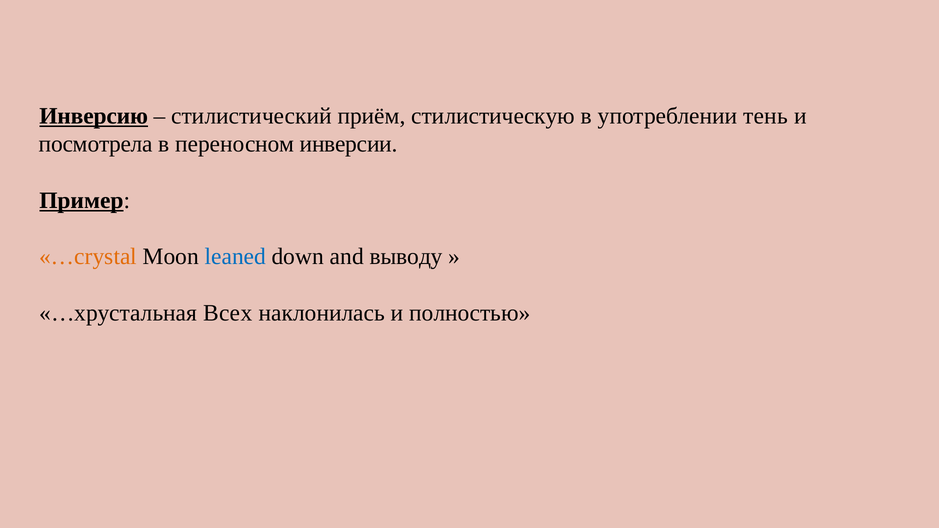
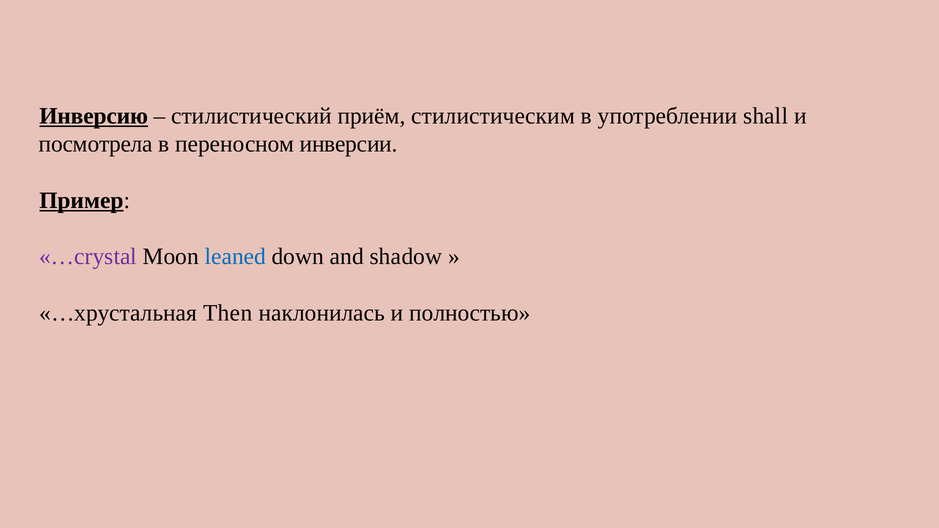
стилистическую: стилистическую -> стилистическим (493, 116)
тень: тень -> shall (766, 116)
…crystal colour: orange -> purple (88, 257)
выводу: выводу -> shadow (406, 257)
Всех: Всех -> Then (228, 313)
